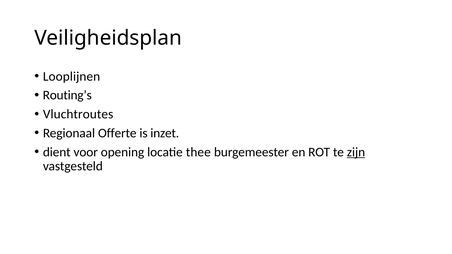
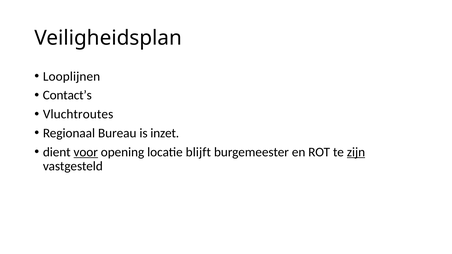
Routing’s: Routing’s -> Contact’s (67, 95)
Offerte: Offerte -> Bureau (117, 133)
voor underline: none -> present (86, 152)
thee: thee -> blijft (198, 152)
